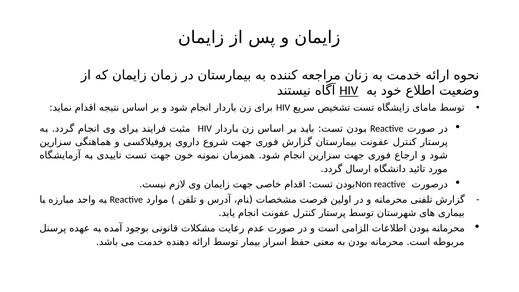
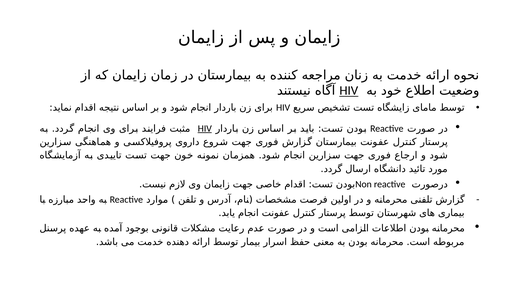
HIV underline: none -> present (205, 129)
